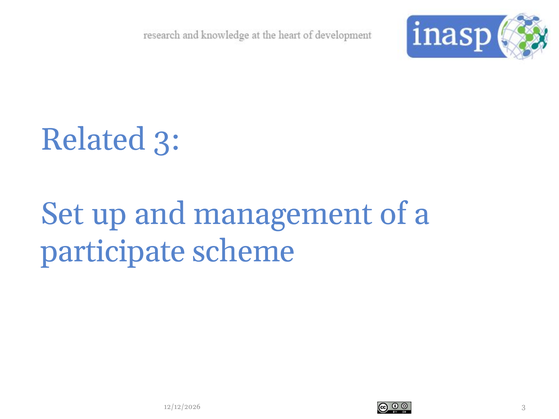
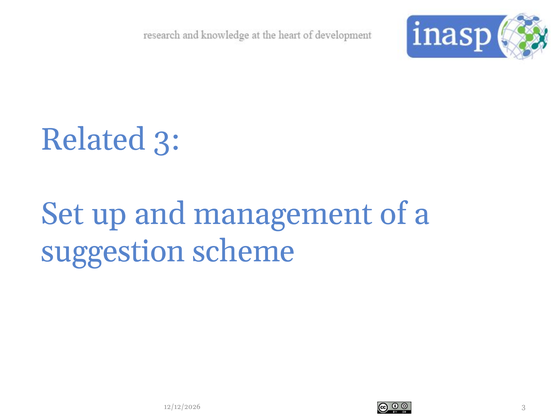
participate: participate -> suggestion (113, 251)
